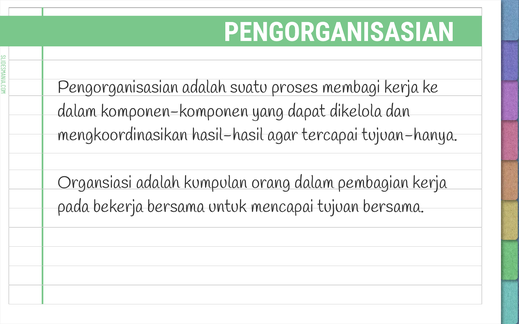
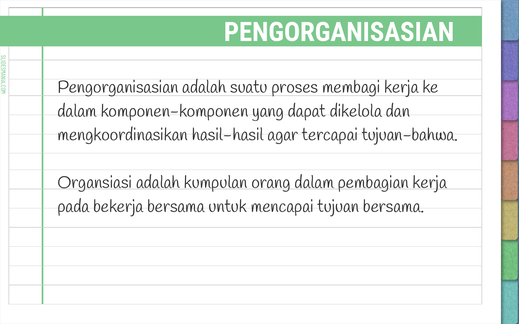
tujuan-hanya: tujuan-hanya -> tujuan-bahwa (410, 135)
